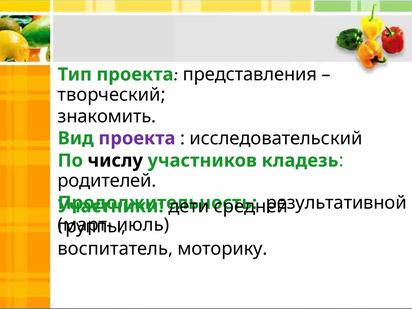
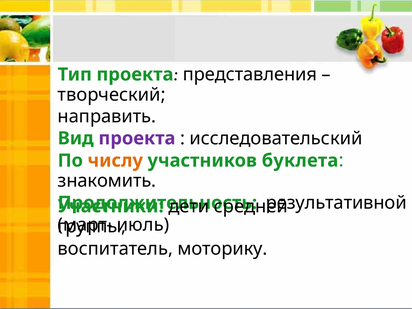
знакомить: знакомить -> направить (107, 116)
числу colour: black -> orange (115, 161)
кладезь: кладезь -> буклета (300, 161)
родителей: родителей -> знакомить (107, 181)
